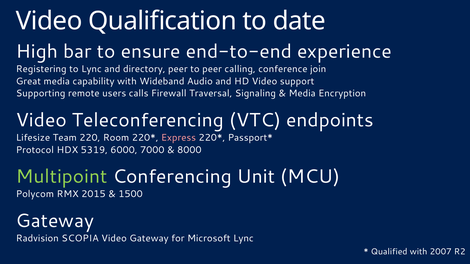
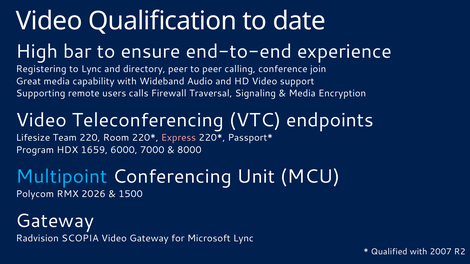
Protocol: Protocol -> Program (35, 150)
5319: 5319 -> 1659 (94, 150)
Multipoint colour: light green -> light blue (62, 177)
2015: 2015 -> 2026 (93, 194)
